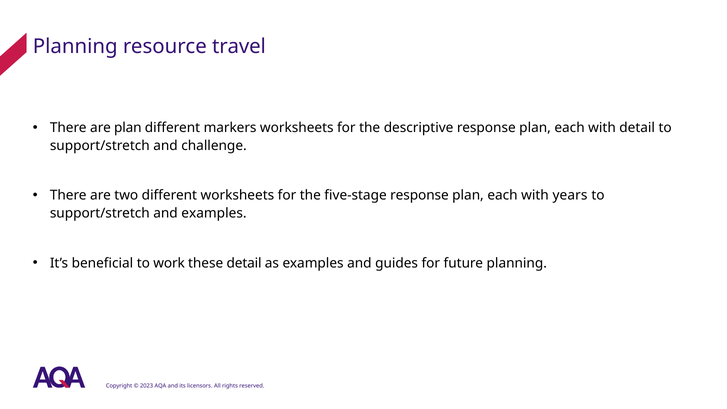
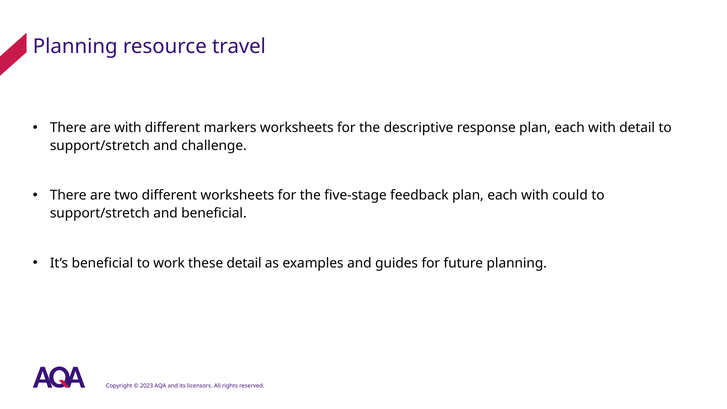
are plan: plan -> with (128, 128)
five-stage response: response -> feedback (419, 195)
years: years -> could (570, 195)
and examples: examples -> beneficial (214, 213)
